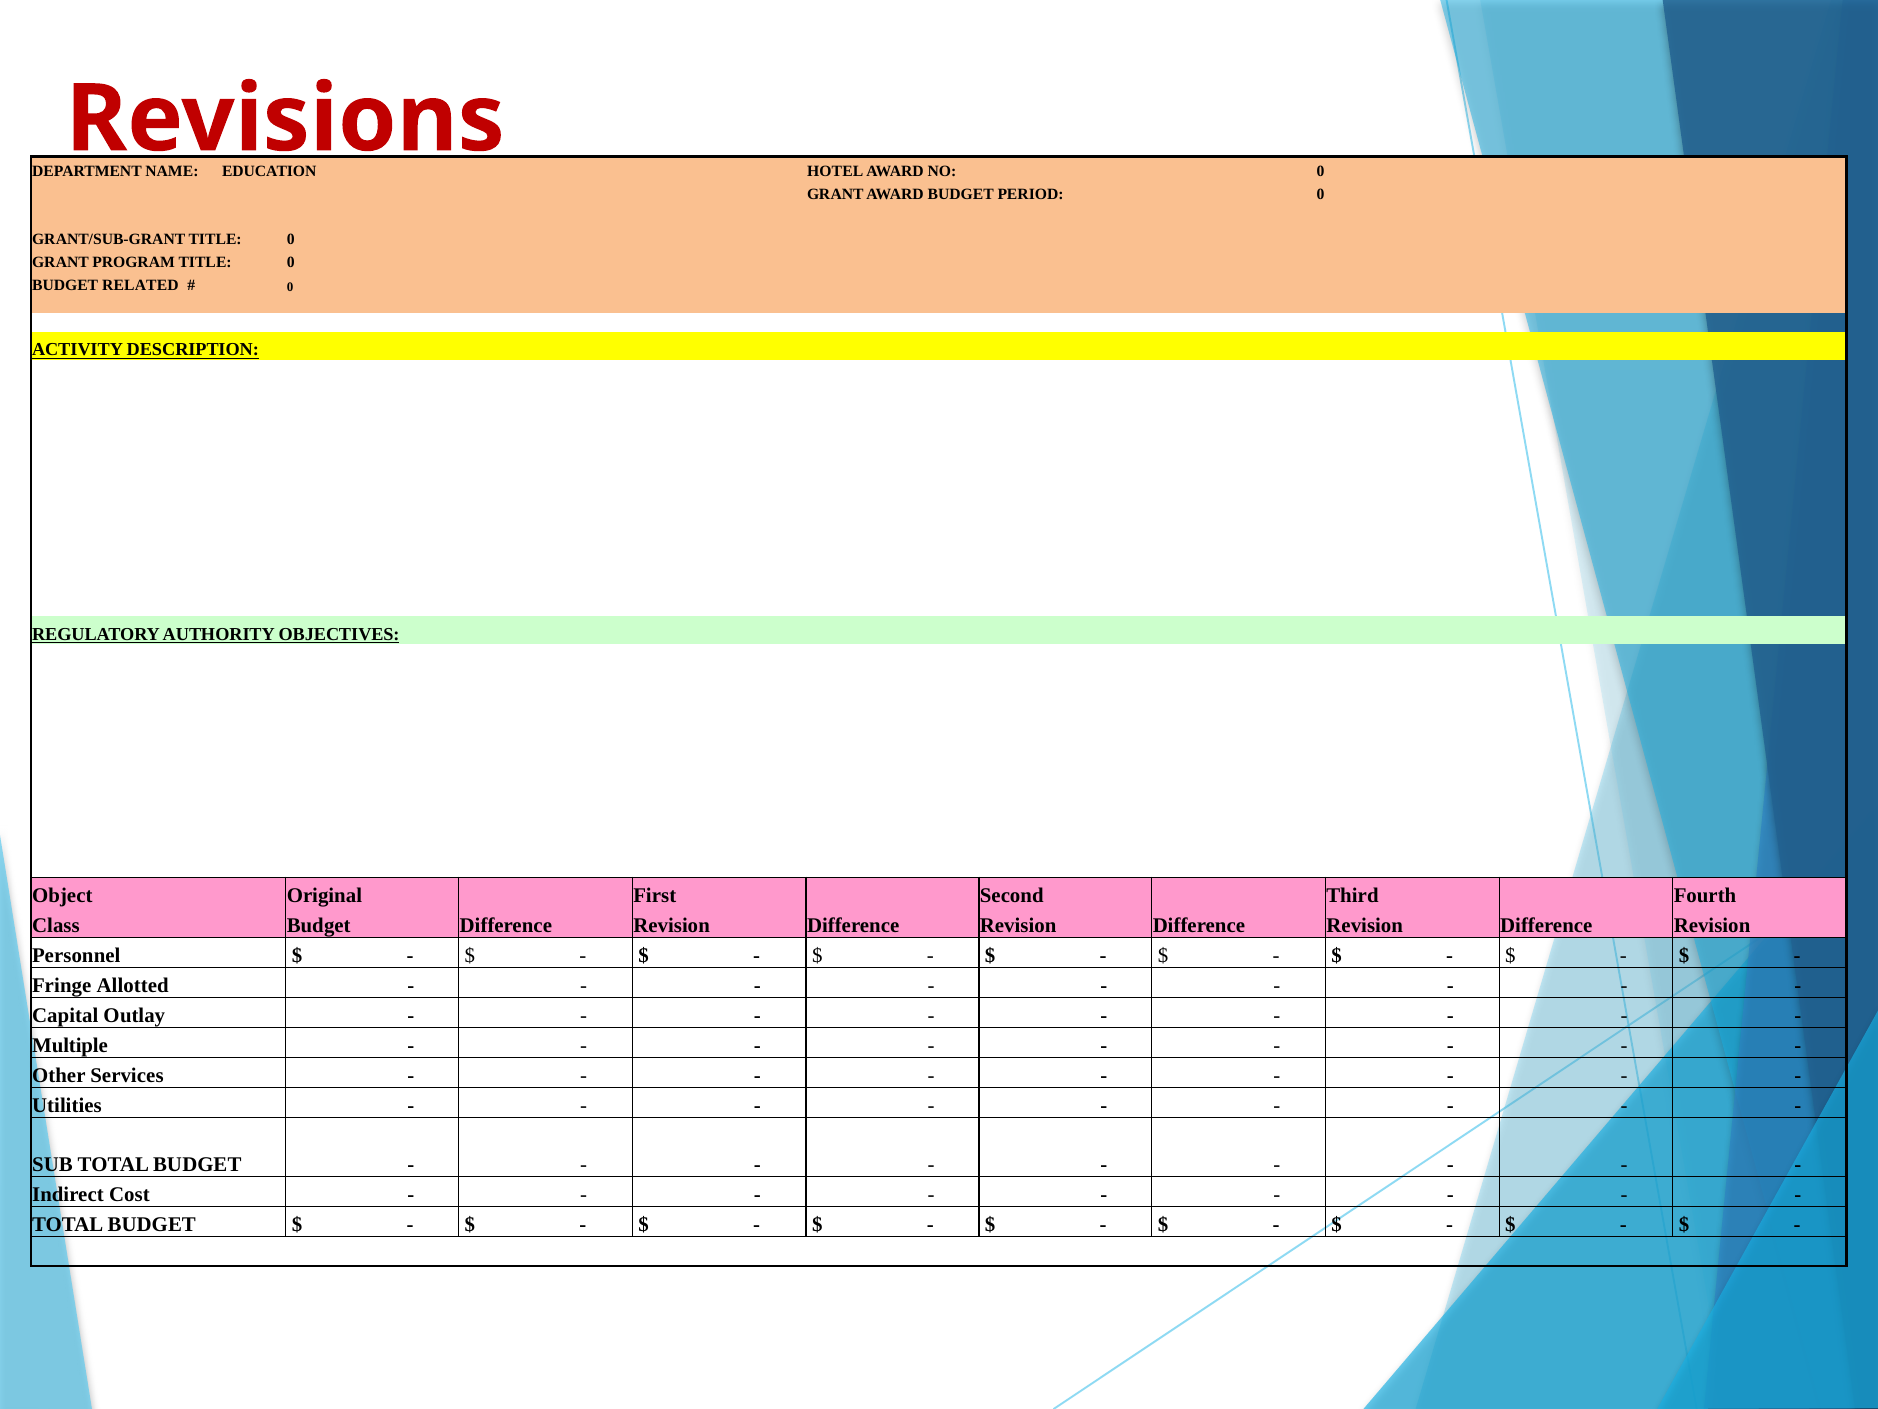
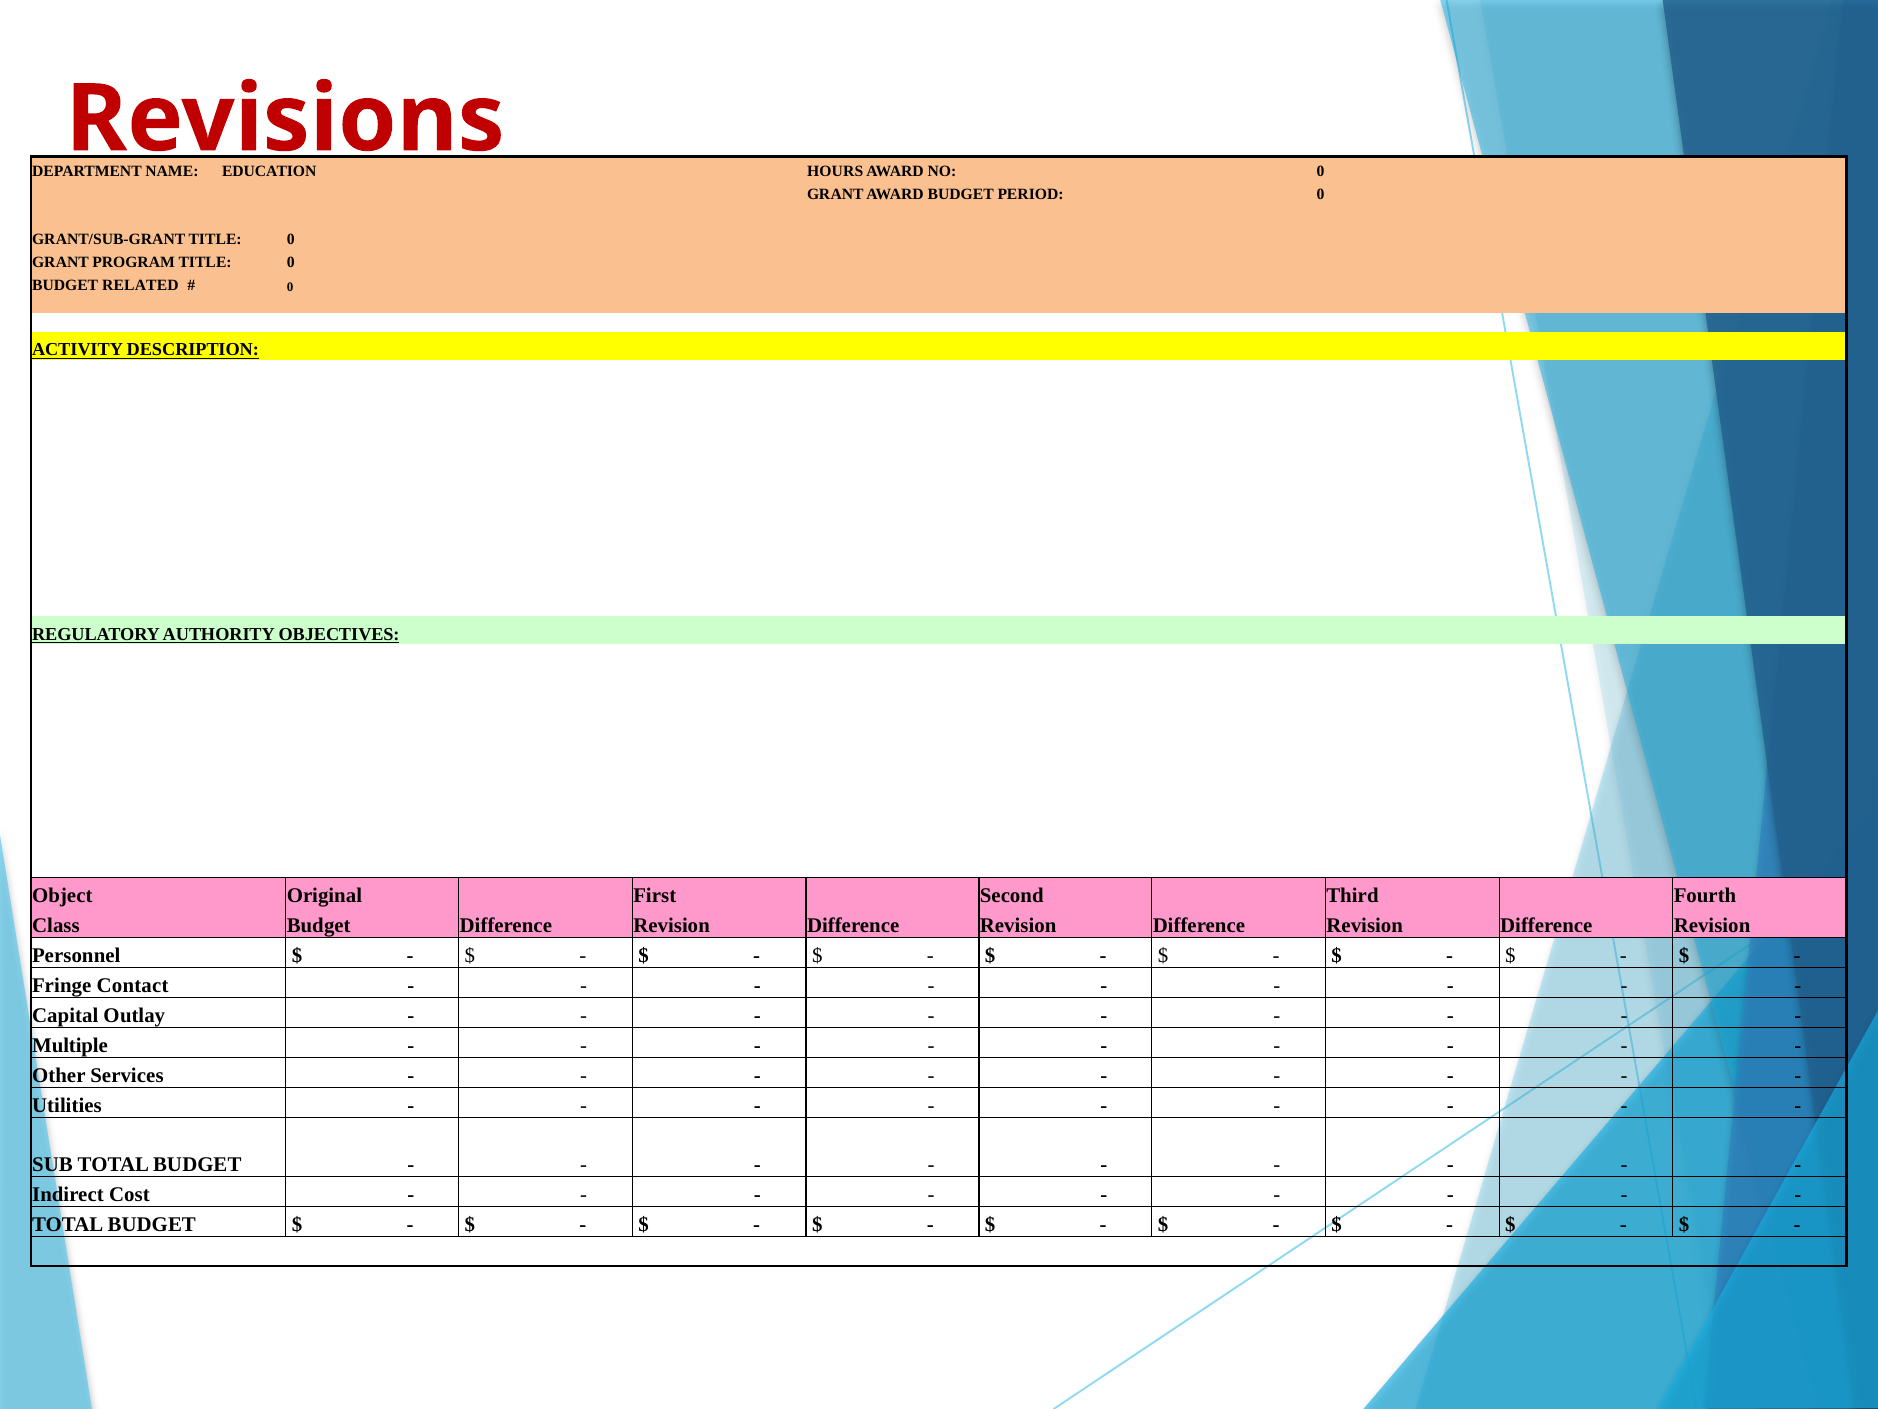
HOTEL: HOTEL -> HOURS (835, 171)
Allotted: Allotted -> Contact (133, 986)
